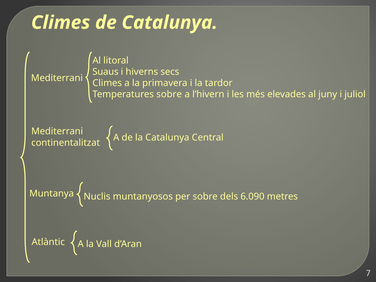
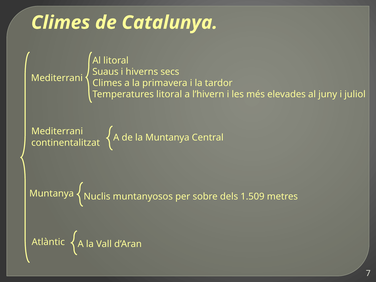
Temperatures sobre: sobre -> litoral (169, 94)
la Catalunya: Catalunya -> Muntanya (167, 137)
6.090: 6.090 -> 1.509 (252, 197)
